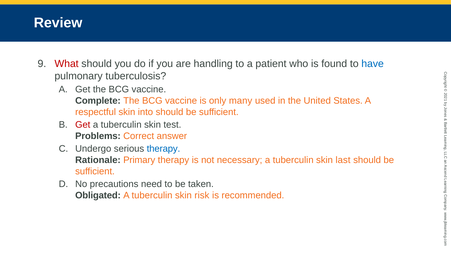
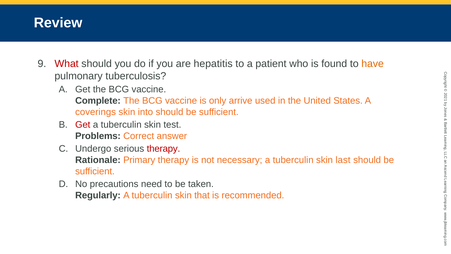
handling: handling -> hepatitis (213, 64)
have colour: blue -> orange (373, 64)
many: many -> arrive (241, 101)
respectful: respectful -> coverings (96, 112)
therapy colour: blue -> red (163, 149)
Obligated: Obligated -> Regularly (98, 195)
risk: risk -> that (202, 195)
